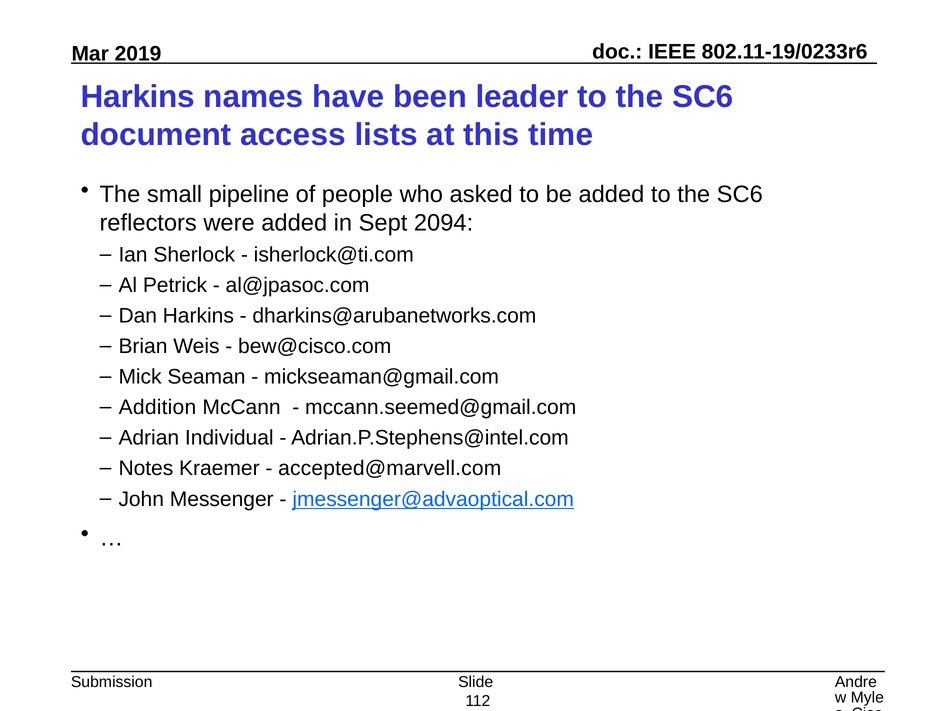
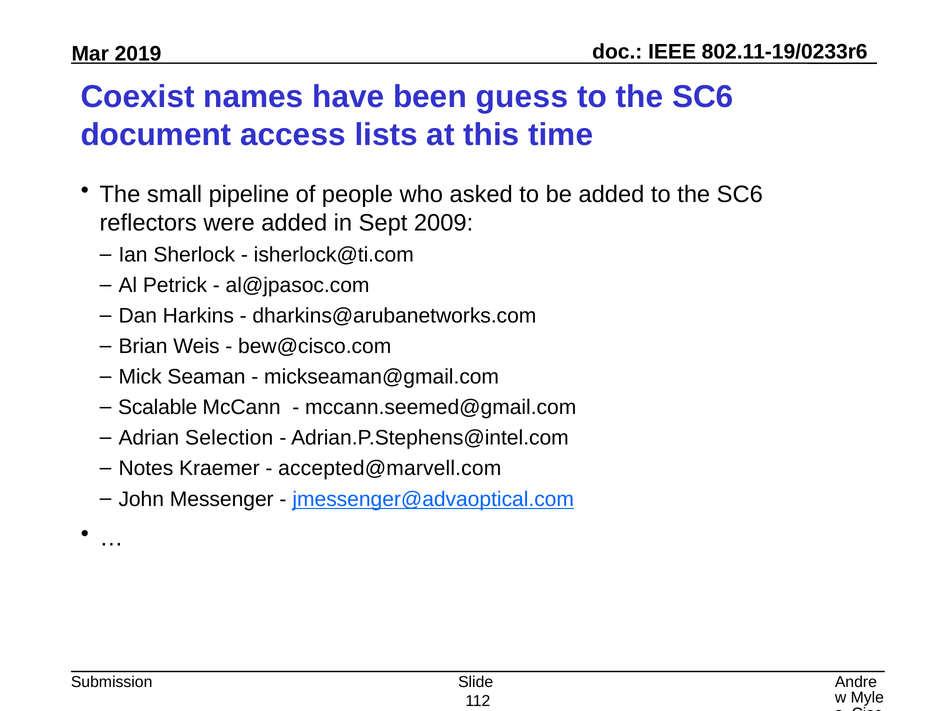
Harkins: Harkins -> Coexist (138, 97)
leader: leader -> guess (522, 97)
2094: 2094 -> 2009 (444, 223)
Addition: Addition -> Scalable (158, 407)
Individual: Individual -> Selection (229, 438)
